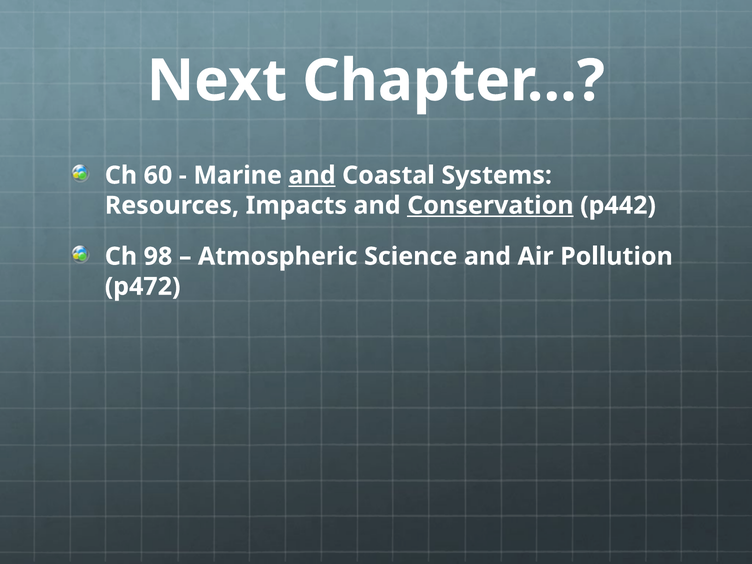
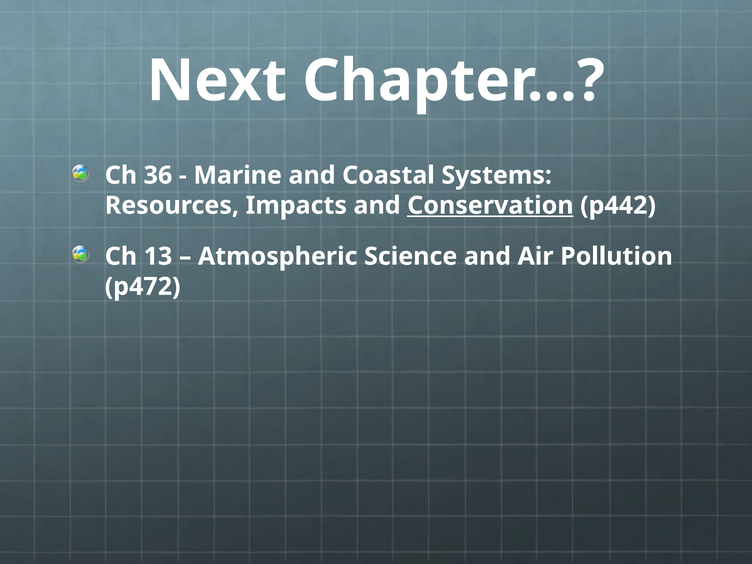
60: 60 -> 36 (158, 175)
and underline: present -> none (312, 175)
98: 98 -> 13 (158, 256)
